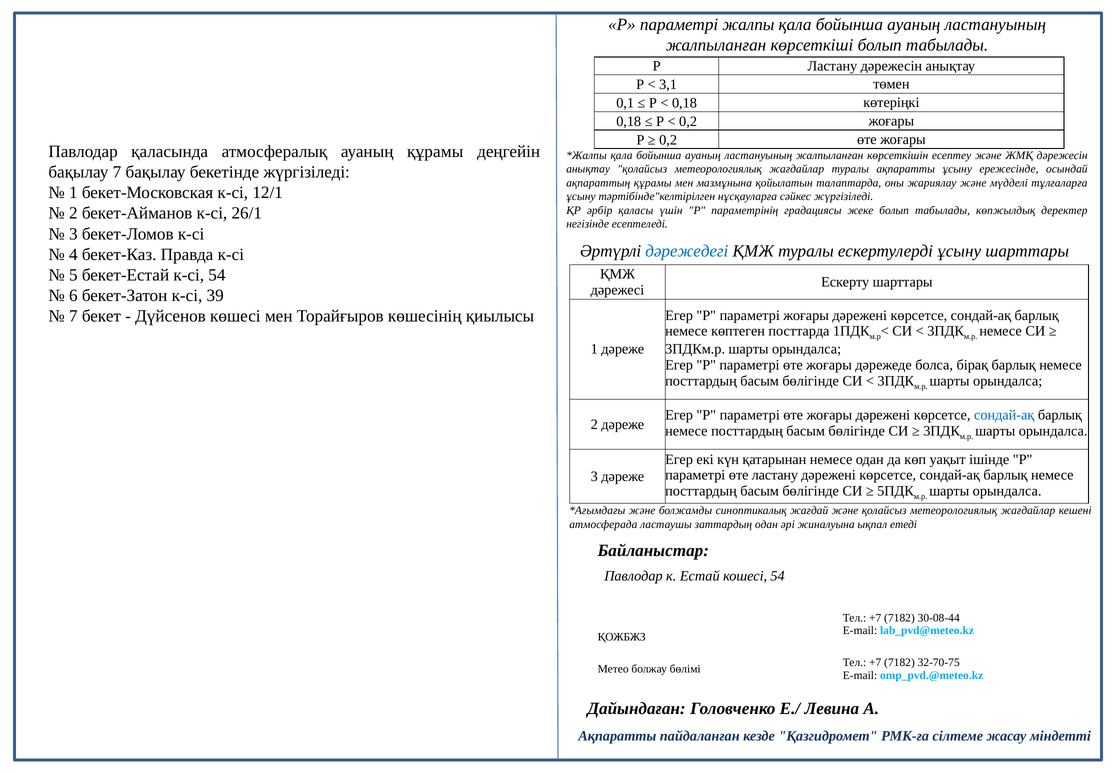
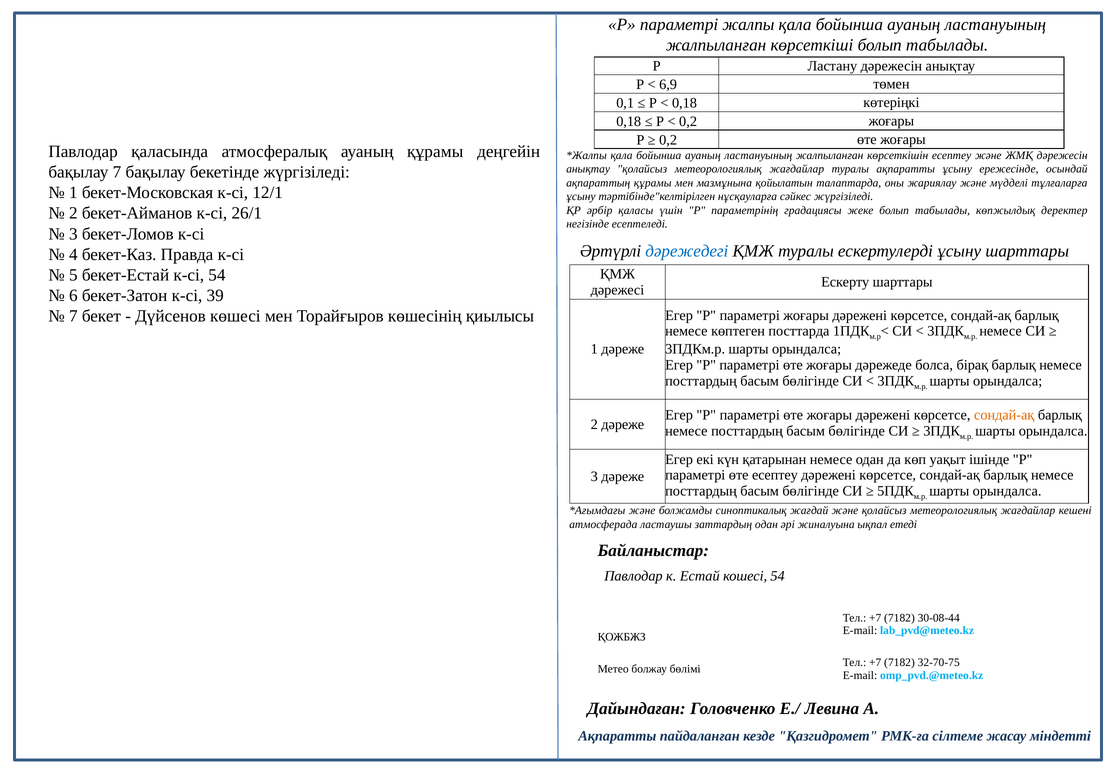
3,1: 3,1 -> 6,9 (668, 85)
сондай-ақ colour: blue -> orange (1004, 415)
өте ластану: ластану -> есептеу (775, 475)
